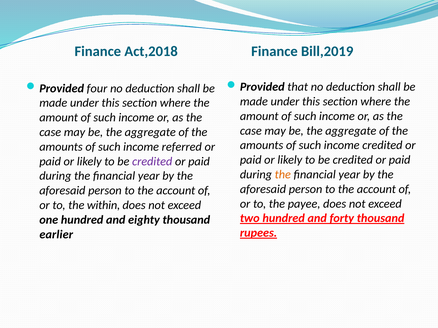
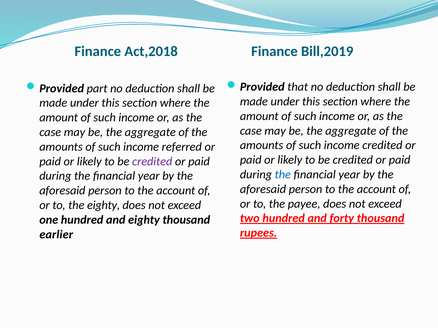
four: four -> part (97, 88)
the colour: orange -> blue (283, 175)
the within: within -> eighty (104, 205)
